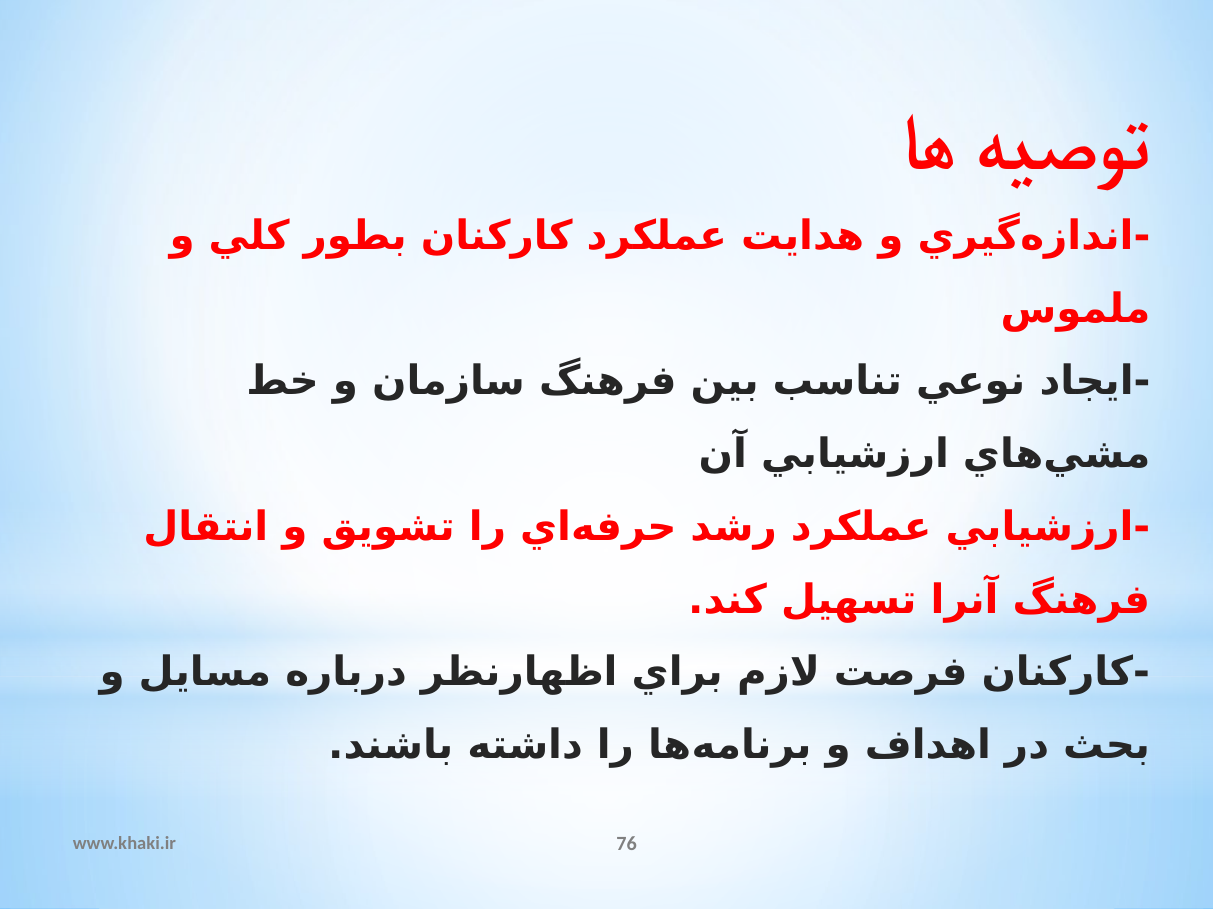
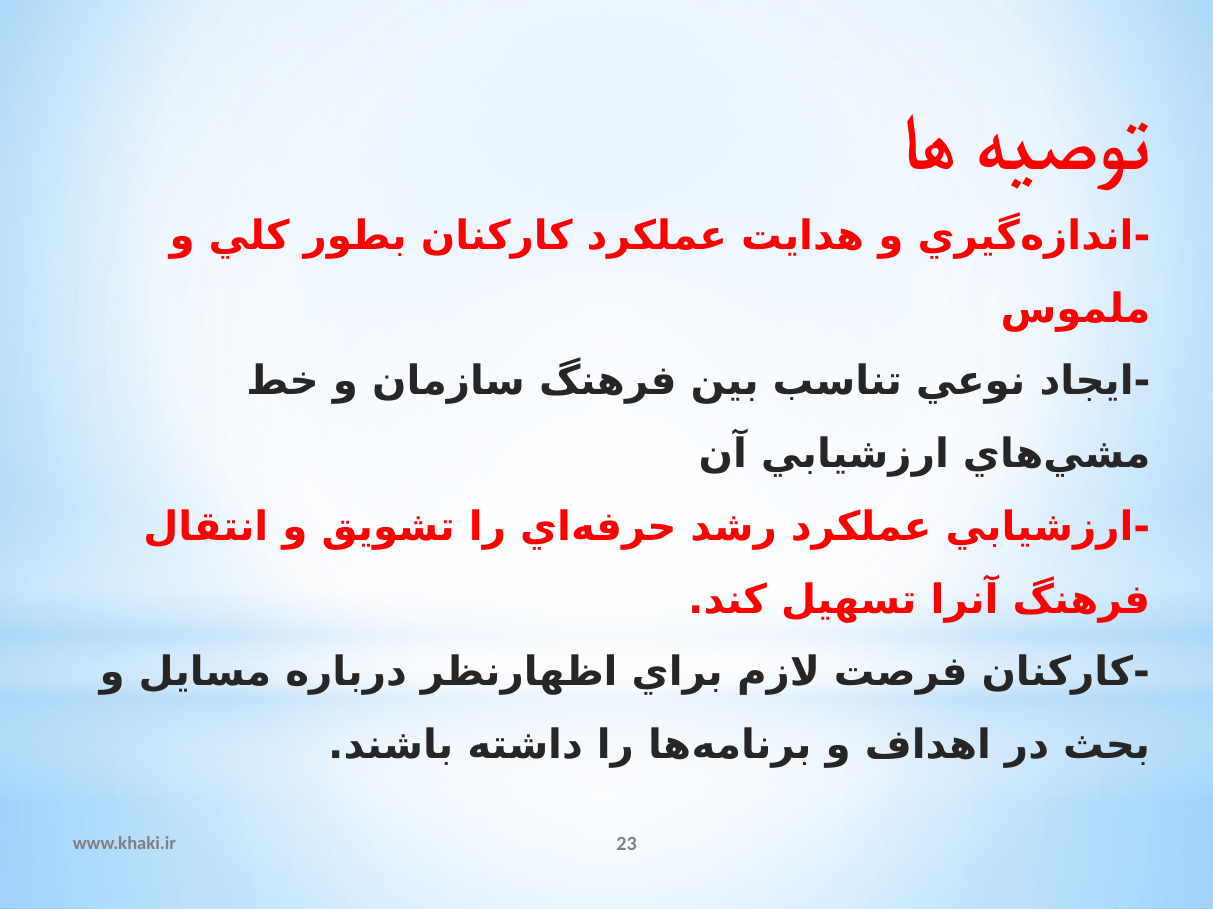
76: 76 -> 23 (627, 844)
